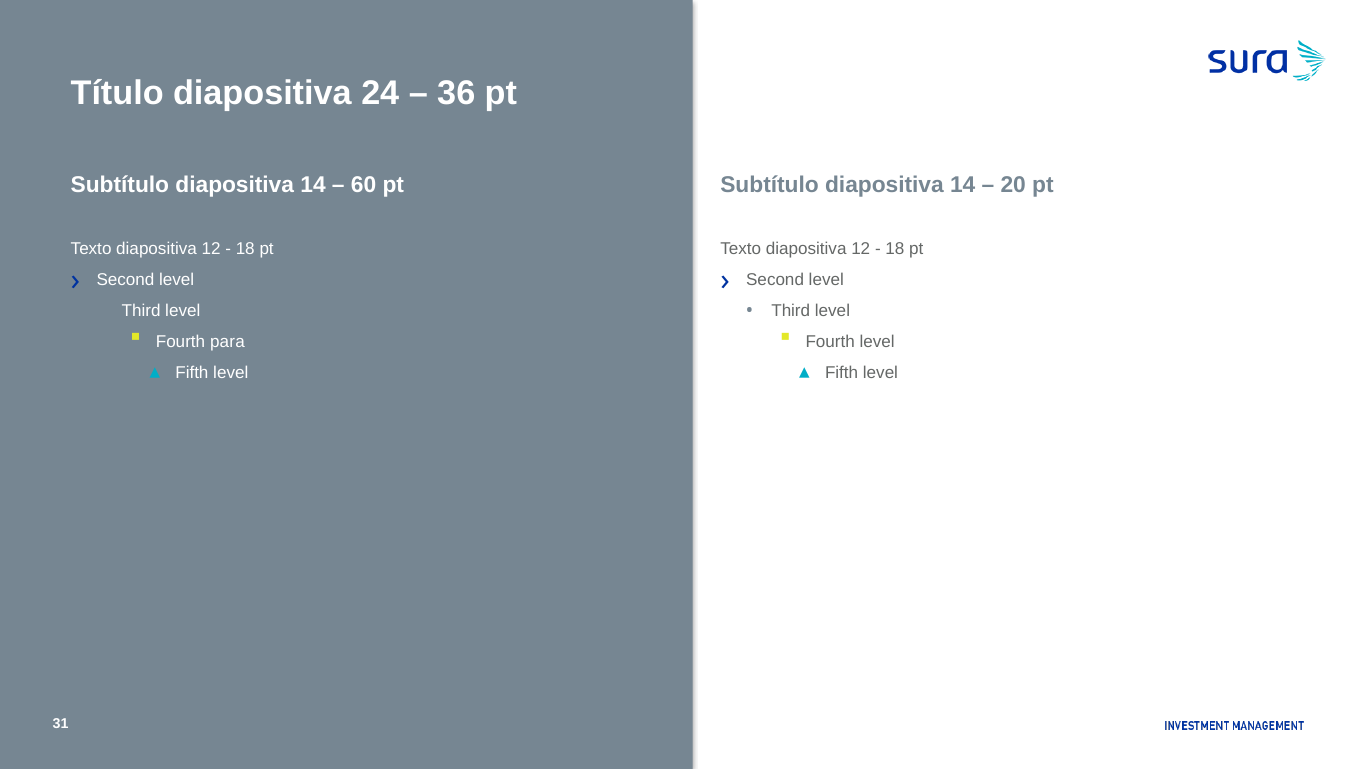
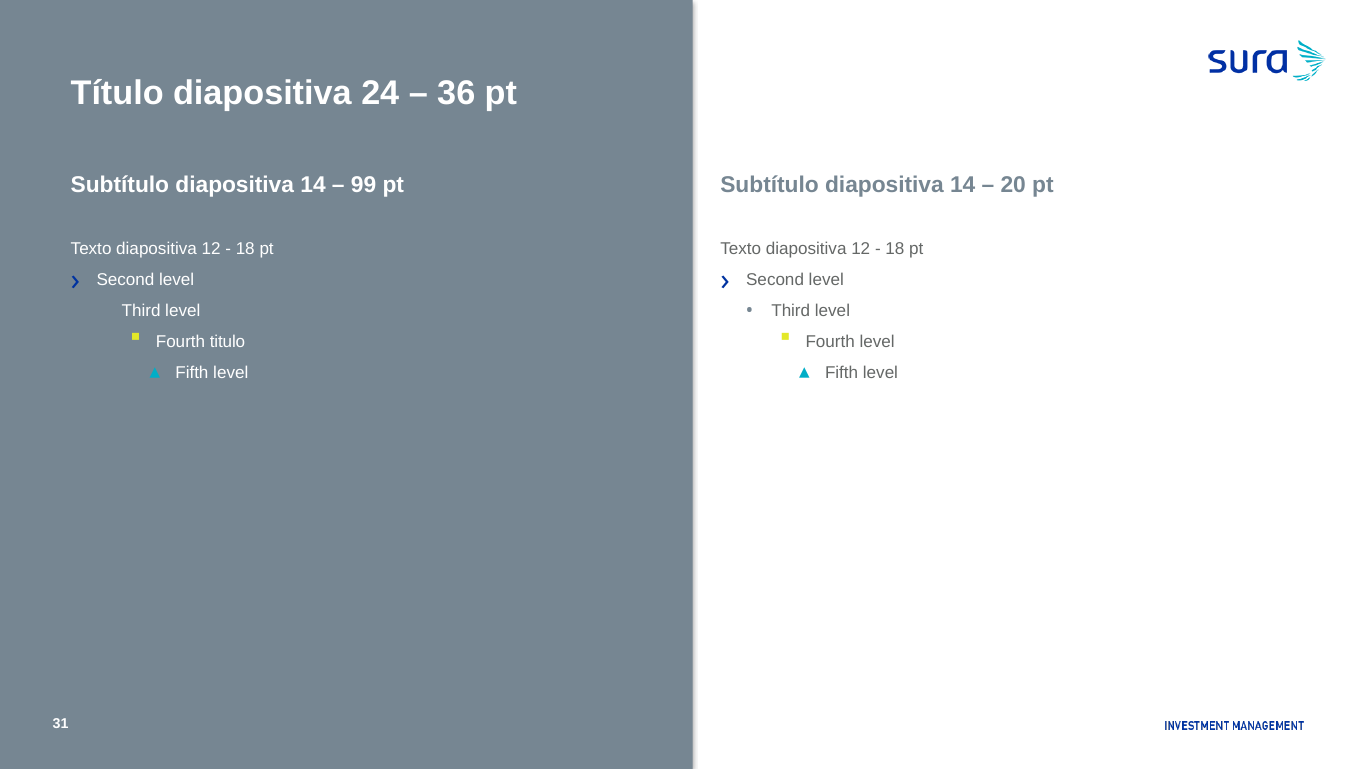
60: 60 -> 99 (364, 185)
para: para -> titulo (228, 342)
